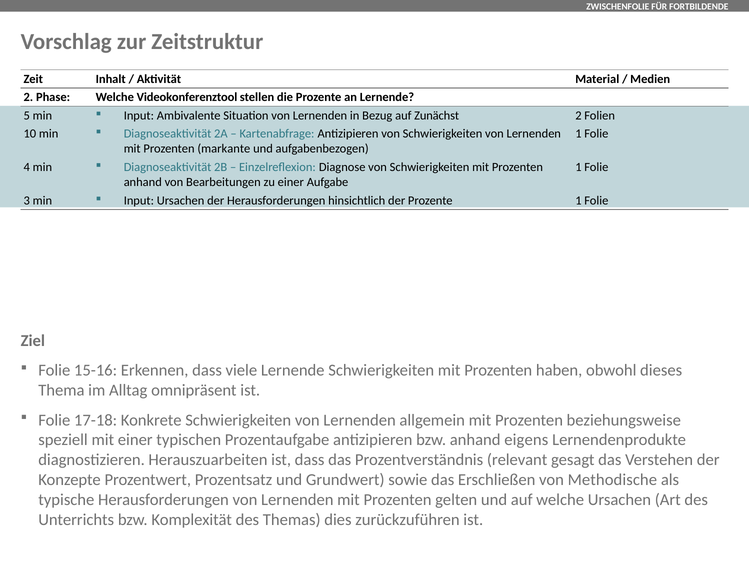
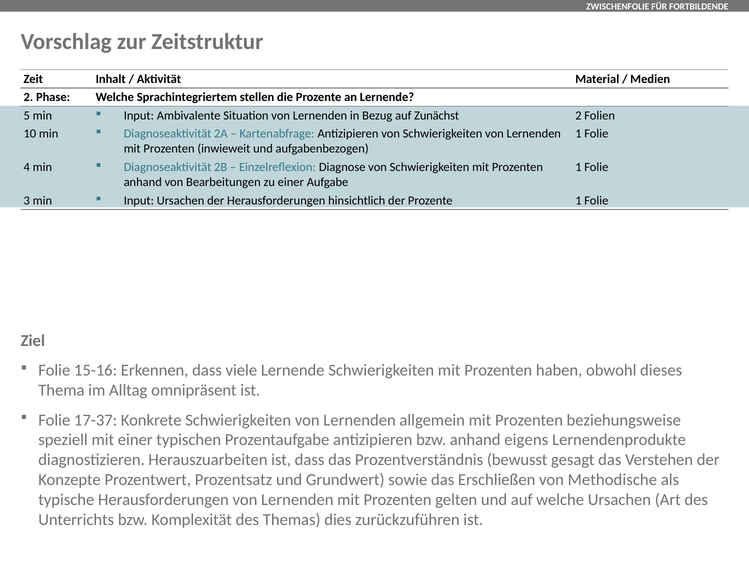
Videokonferenztool: Videokonferenztool -> Sprachintegriertem (187, 97)
markante: markante -> inwieweit (224, 149)
17-18: 17-18 -> 17-37 (96, 420)
relevant: relevant -> bewusst (517, 460)
